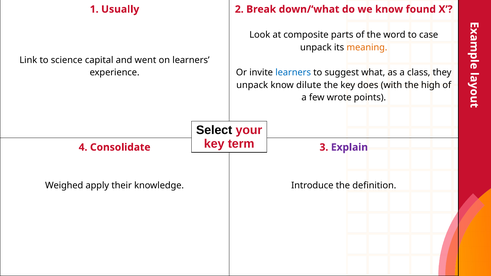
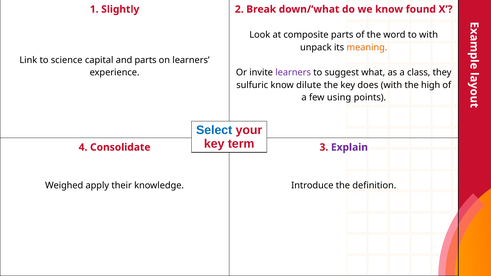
Usually: Usually -> Slightly (120, 9)
to case: case -> with (429, 35)
and went: went -> parts (146, 60)
learners colour: blue -> purple (293, 73)
unpack: unpack -> sulfuric (252, 85)
wrote: wrote -> using (339, 98)
Select colour: black -> blue (214, 130)
